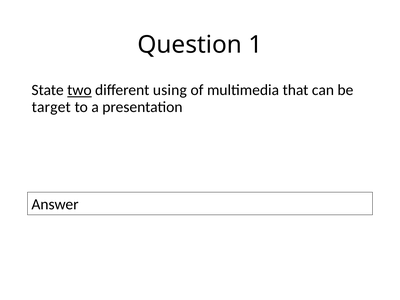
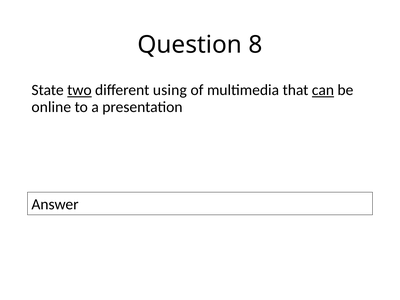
1: 1 -> 8 (255, 45)
can underline: none -> present (323, 90)
target: target -> online (51, 107)
